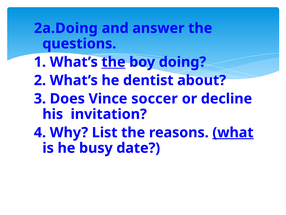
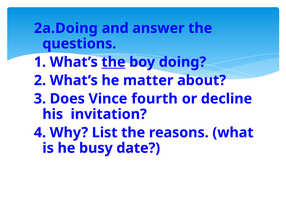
dentist: dentist -> matter (148, 80)
soccer: soccer -> fourth (155, 98)
what underline: present -> none (233, 132)
